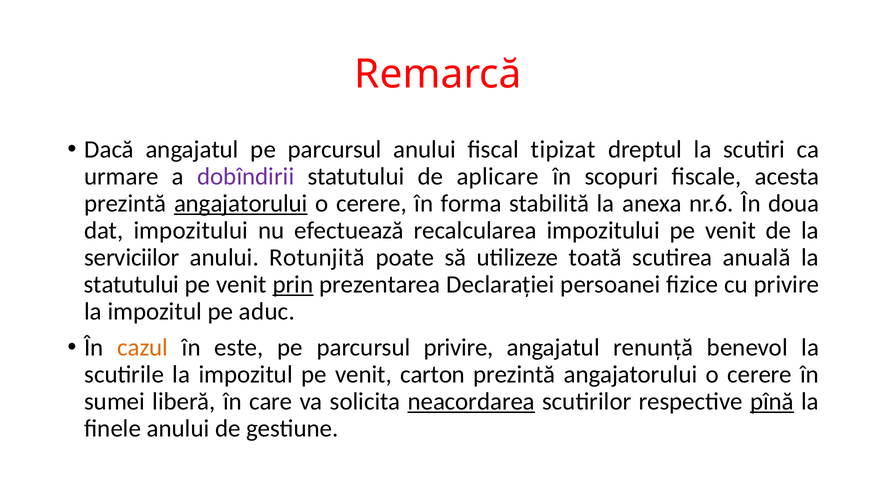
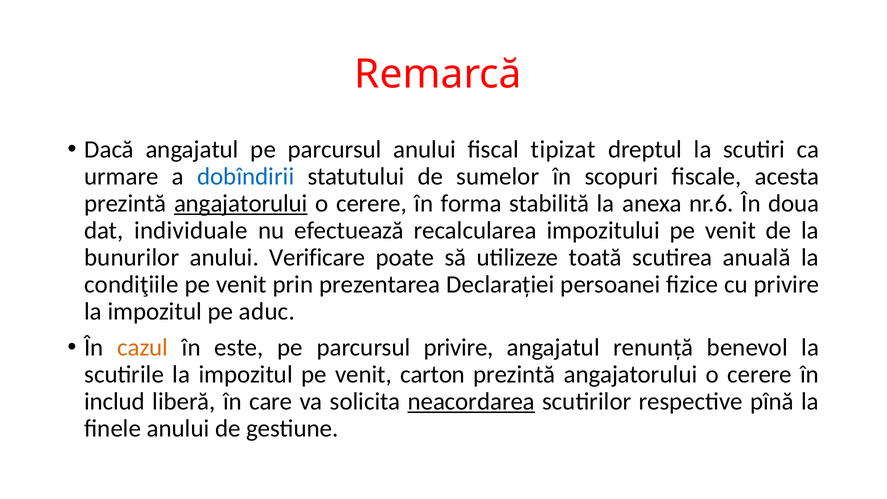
dobîndirii colour: purple -> blue (246, 176)
aplicare: aplicare -> sumelor (498, 176)
dat impozitului: impozitului -> individuale (191, 230)
serviciilor: serviciilor -> bunurilor (132, 257)
Rotunjită: Rotunjită -> Verificare (317, 257)
statutului: statutului -> condiţiile (131, 284)
prin underline: present -> none (293, 284)
sumei: sumei -> includ (115, 402)
pînă underline: present -> none (772, 402)
